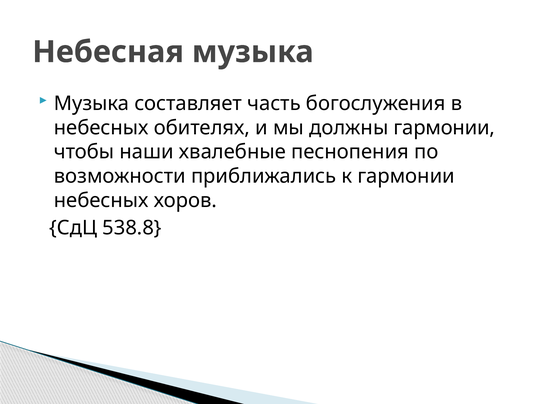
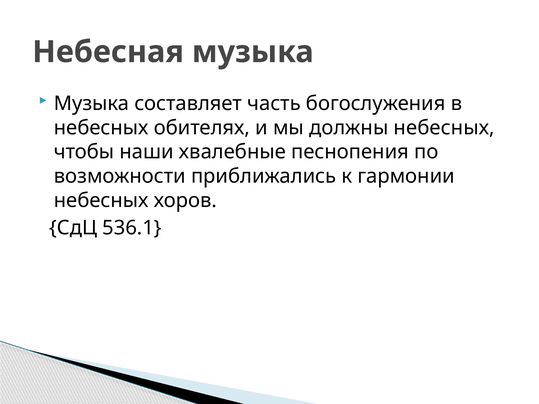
должны гармонии: гармонии -> небесных (444, 128)
538.8: 538.8 -> 536.1 (132, 228)
